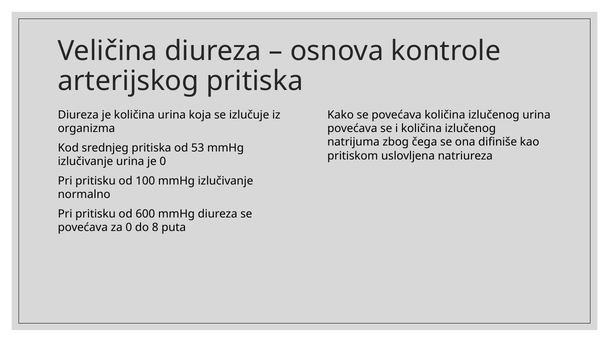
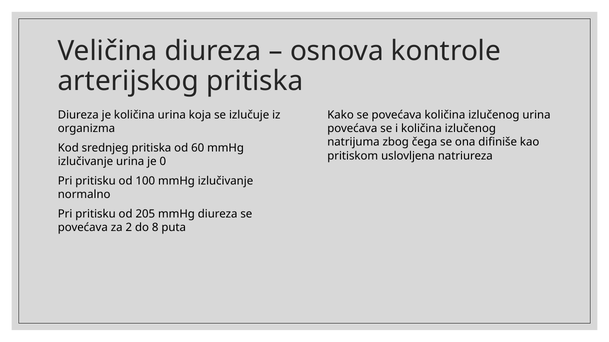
53: 53 -> 60 (198, 148)
600: 600 -> 205 (145, 214)
za 0: 0 -> 2 (129, 228)
